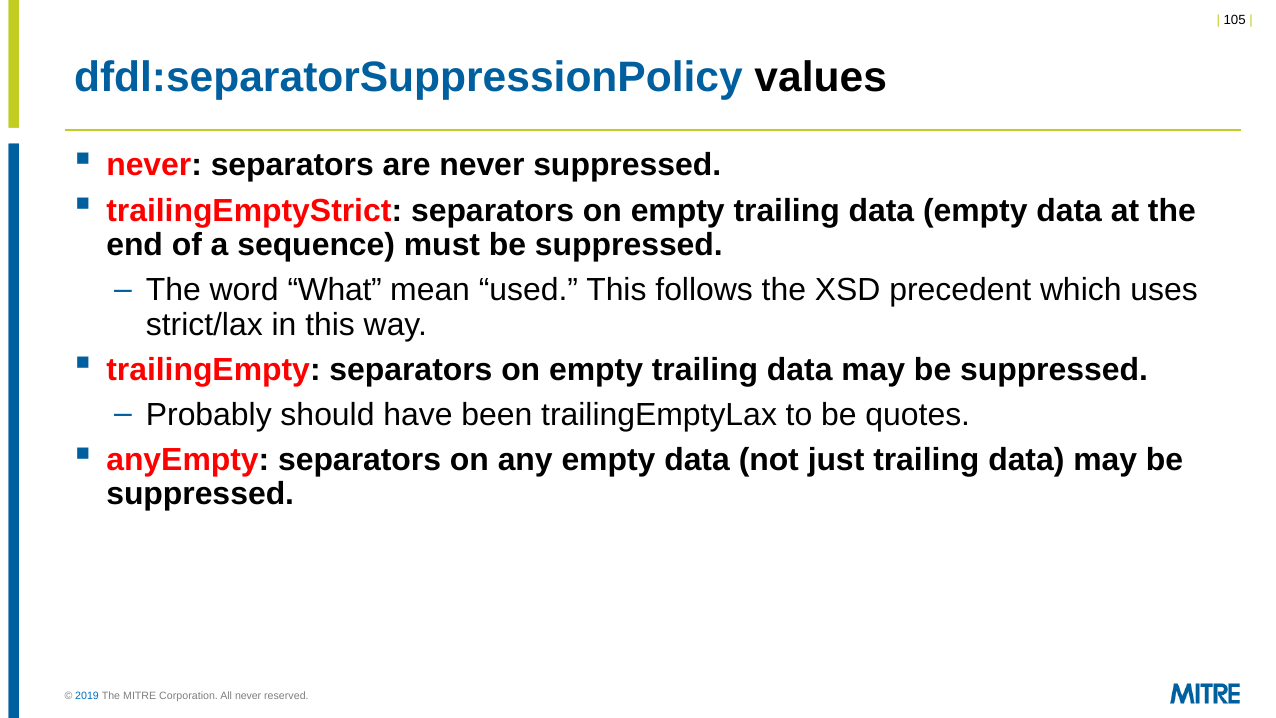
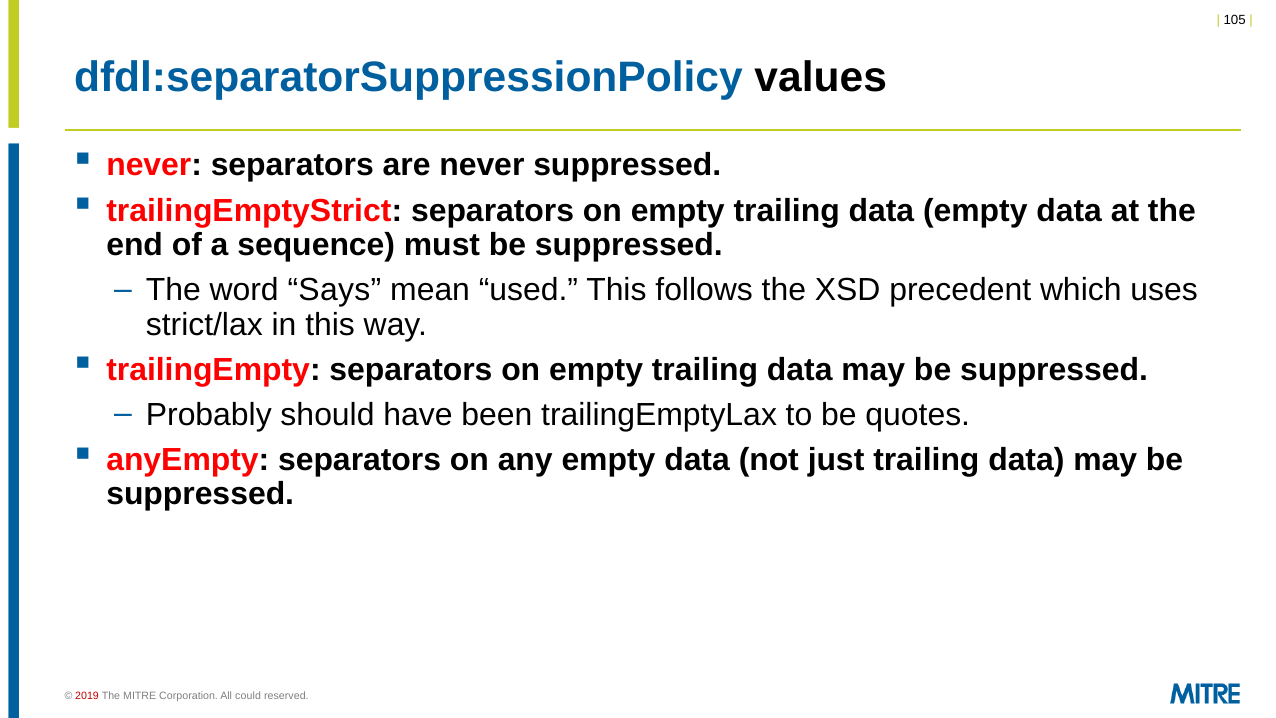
What: What -> Says (334, 290)
2019 colour: blue -> red (87, 696)
All never: never -> could (248, 696)
